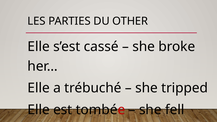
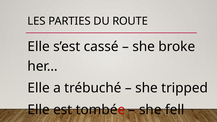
OTHER: OTHER -> ROUTE (130, 21)
